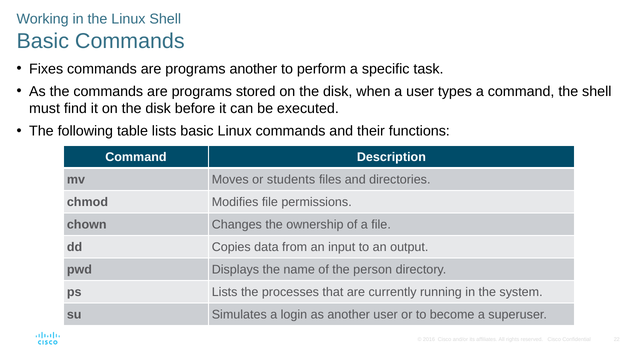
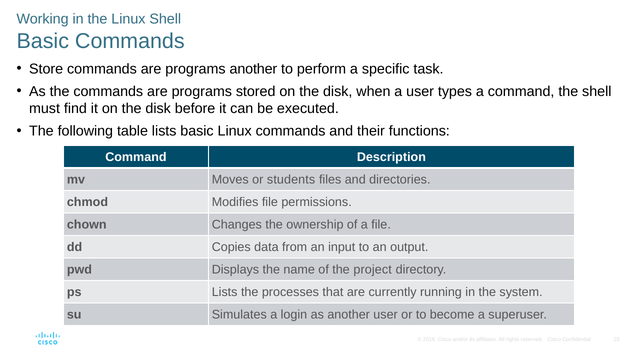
Fixes: Fixes -> Store (46, 69)
person: person -> project (373, 270)
